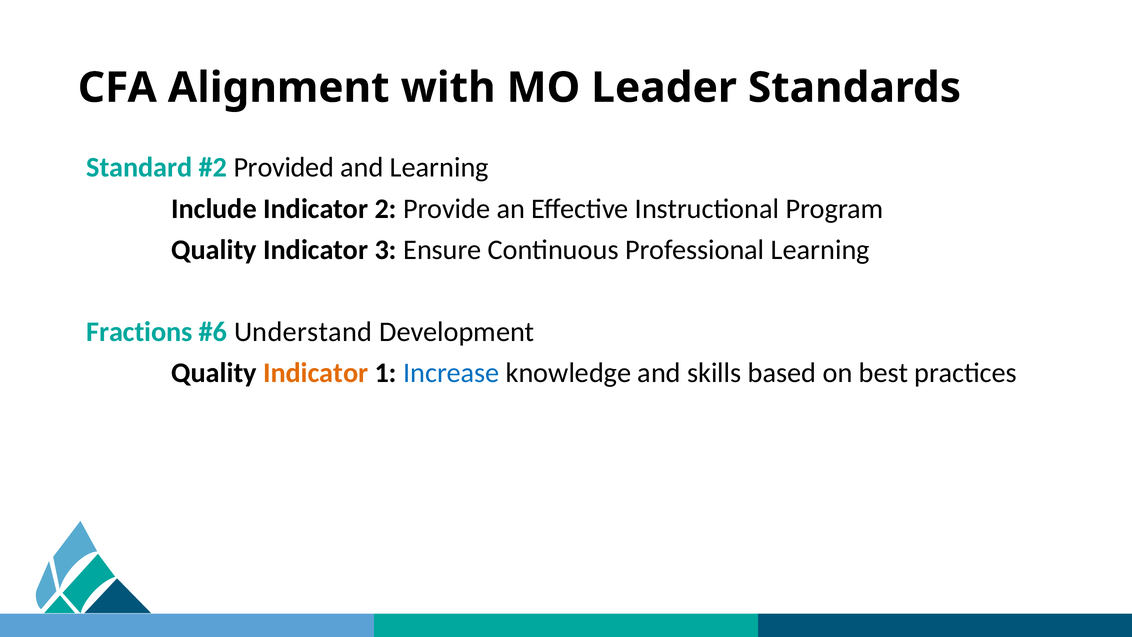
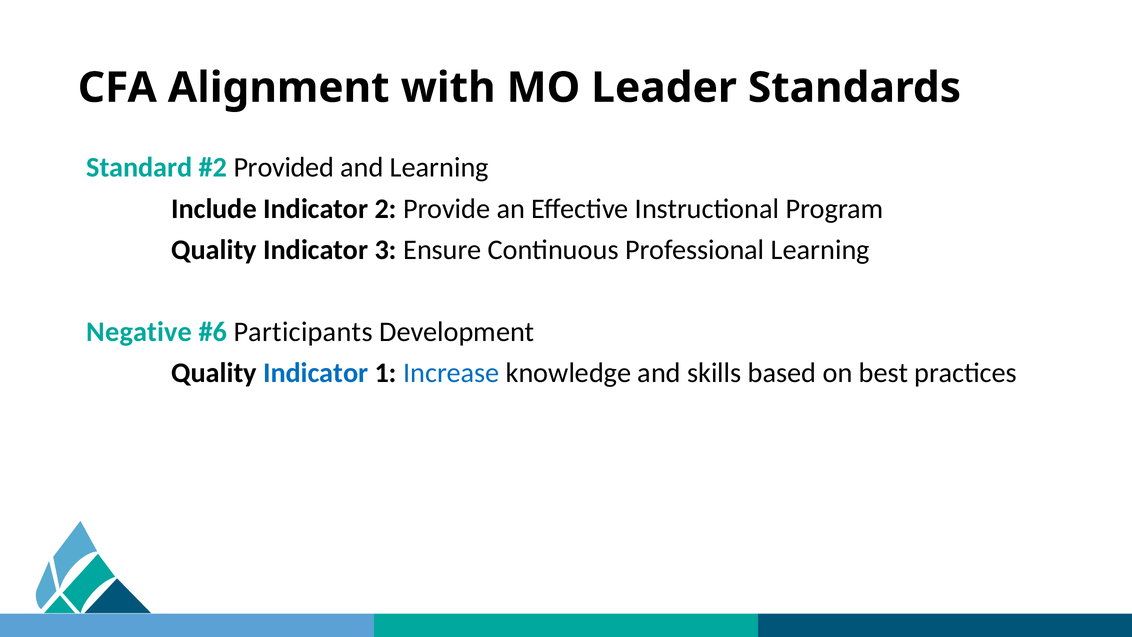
Fractions: Fractions -> Negative (139, 332)
Understand: Understand -> Participants (303, 332)
Indicator colour: orange -> blue (316, 373)
